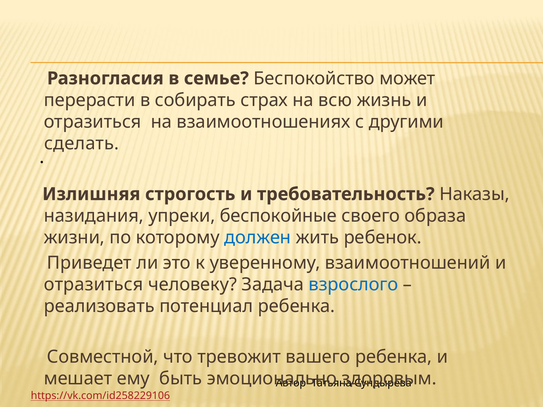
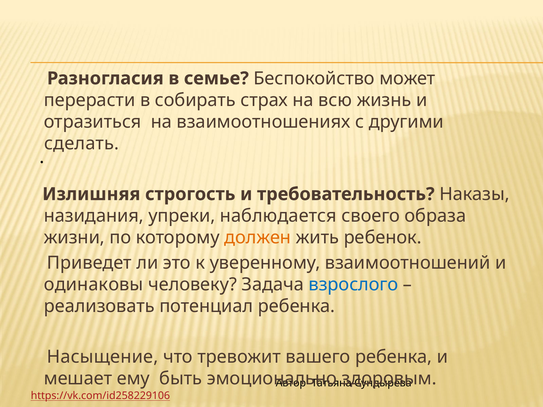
беспокойные: беспокойные -> наблюдается (278, 216)
должен colour: blue -> orange (258, 238)
отразиться: отразиться -> одинаковы (94, 285)
Совместной: Совместной -> Насыщение (103, 357)
